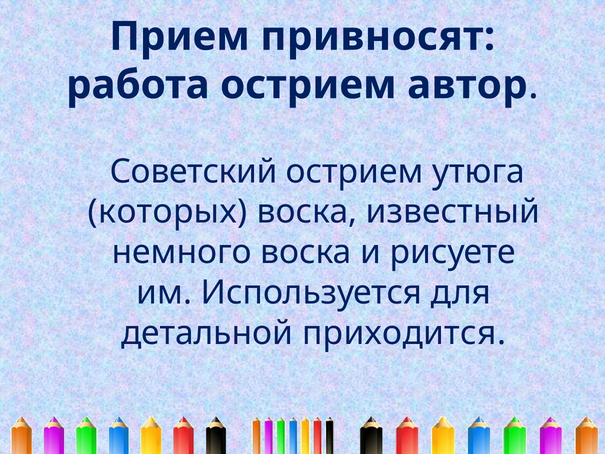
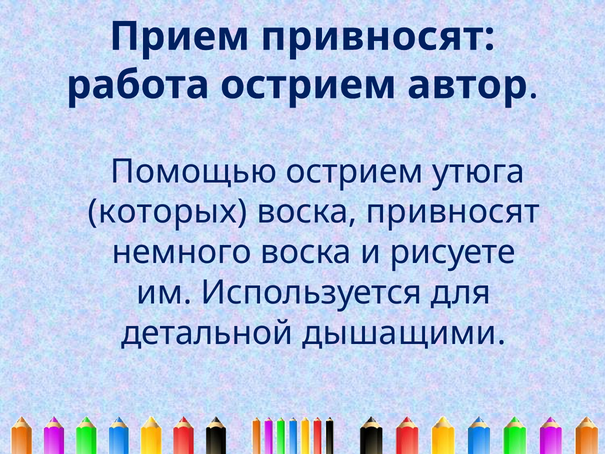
Советский: Советский -> Помощью (194, 171)
воска известный: известный -> привносят (453, 212)
приходится: приходится -> дышащими (404, 333)
